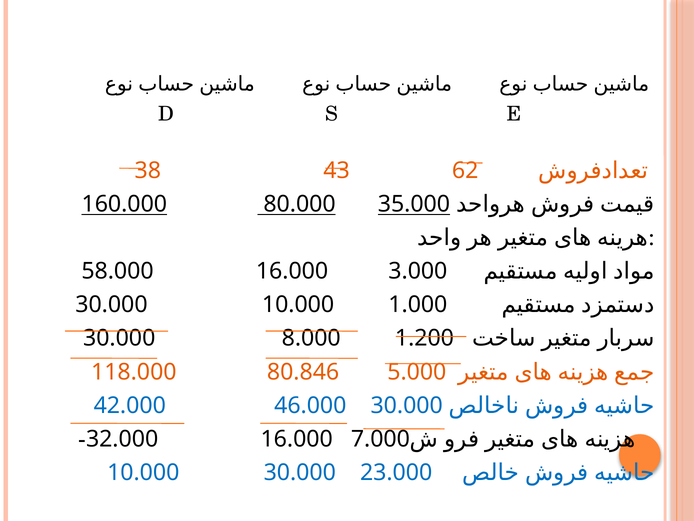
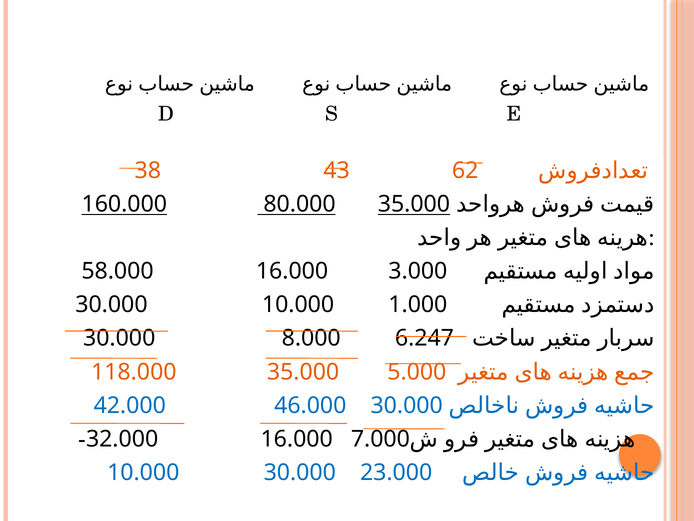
1.200: 1.200 -> 6.247 (424, 338)
80.846: 80.846 -> 35.000 (303, 372)
